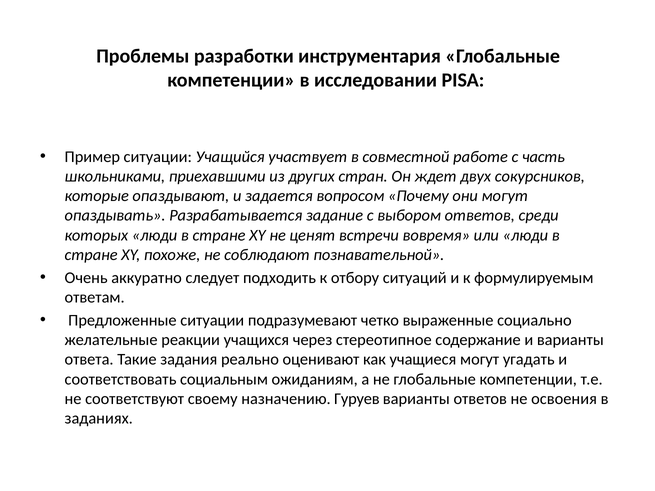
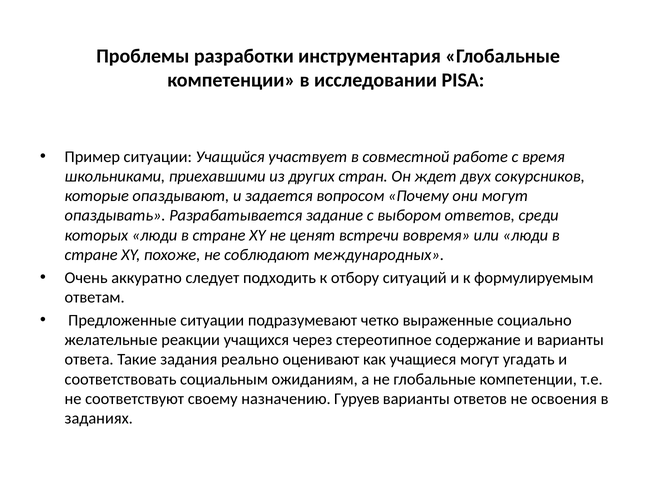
часть: часть -> время (543, 157)
познавательной: познавательной -> международных (379, 255)
